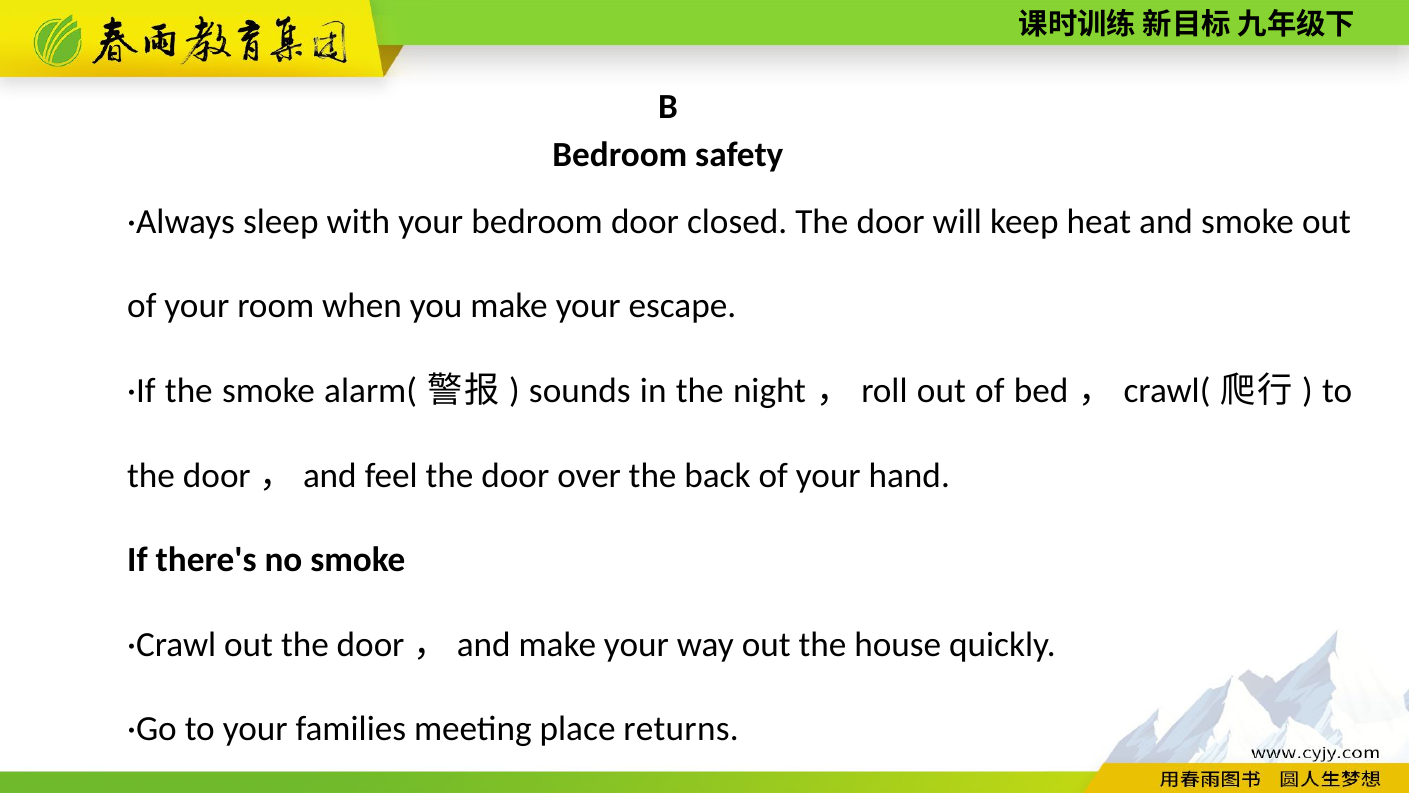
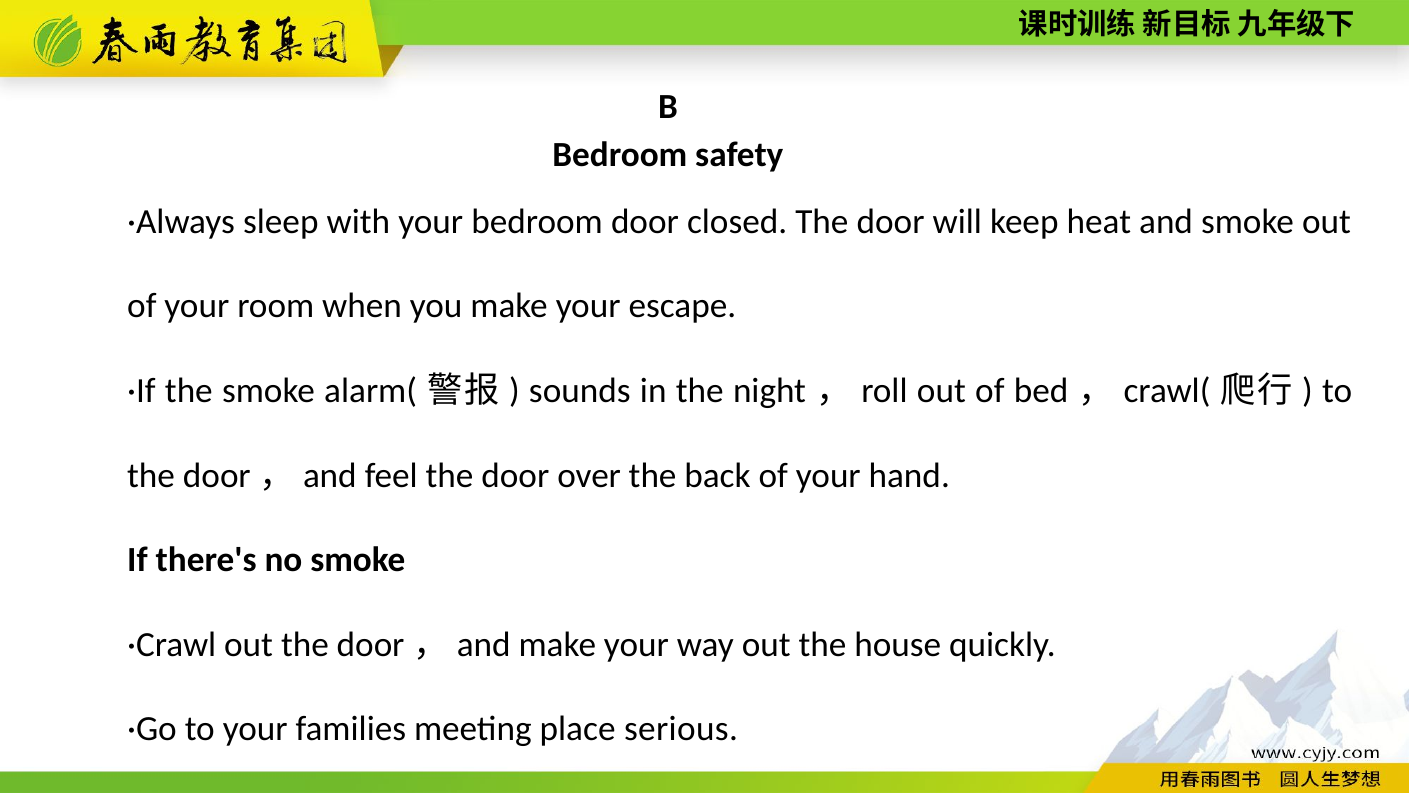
returns: returns -> serious (681, 729)
